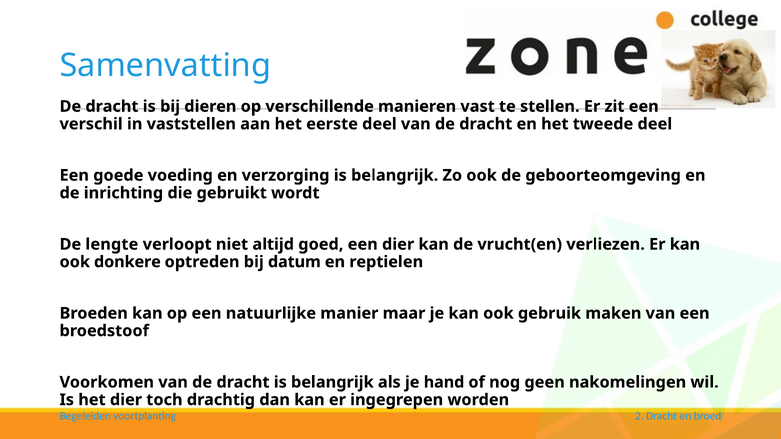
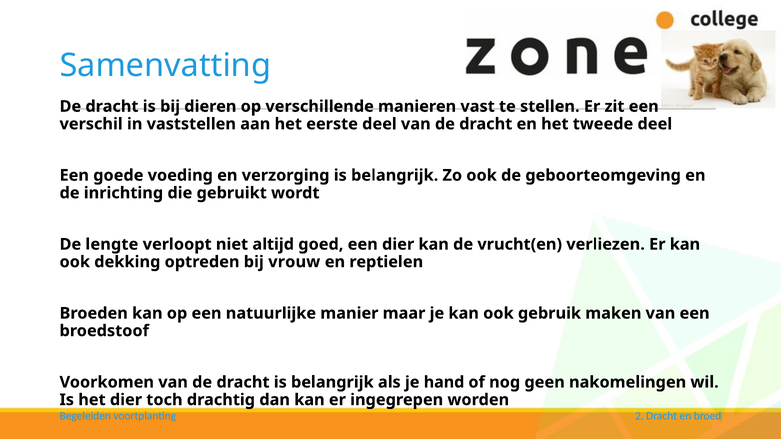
donkere: donkere -> dekking (127, 262)
datum: datum -> vrouw (294, 262)
